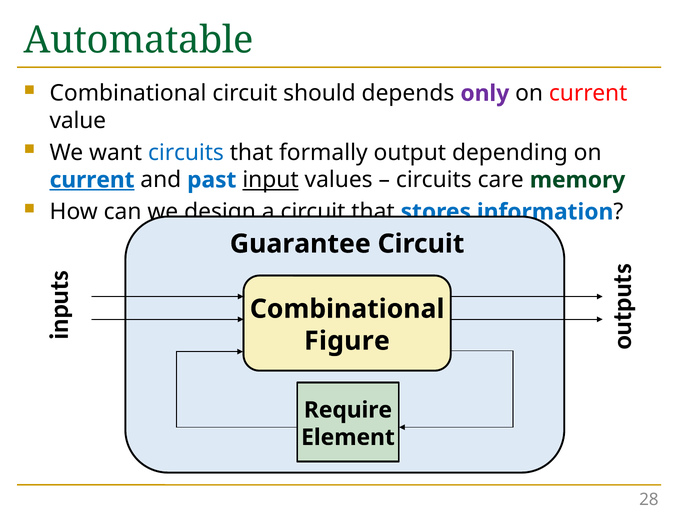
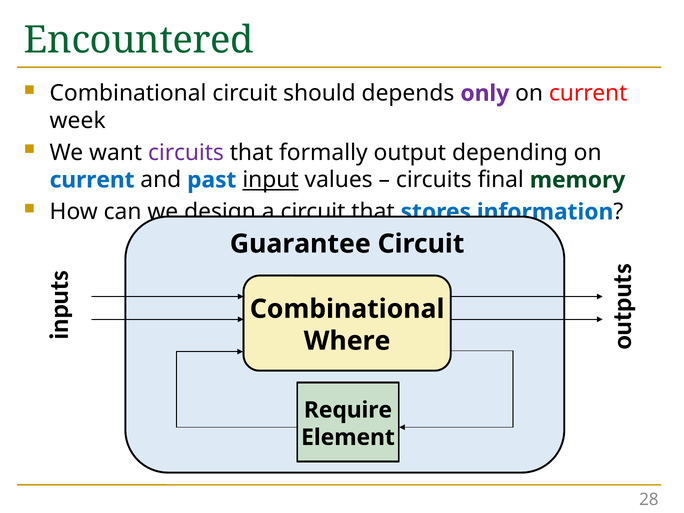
Automatable: Automatable -> Encountered (139, 40)
value: value -> week (78, 121)
circuits colour: blue -> purple (186, 153)
current underline: present -> none (92, 180)
care: care -> final (501, 180)
Figure: Figure -> Where (347, 341)
